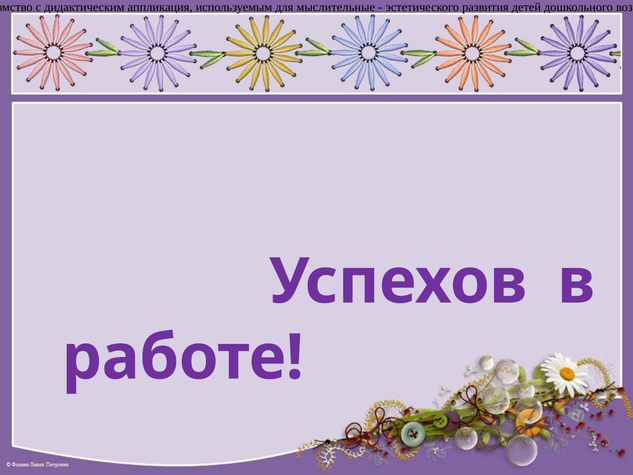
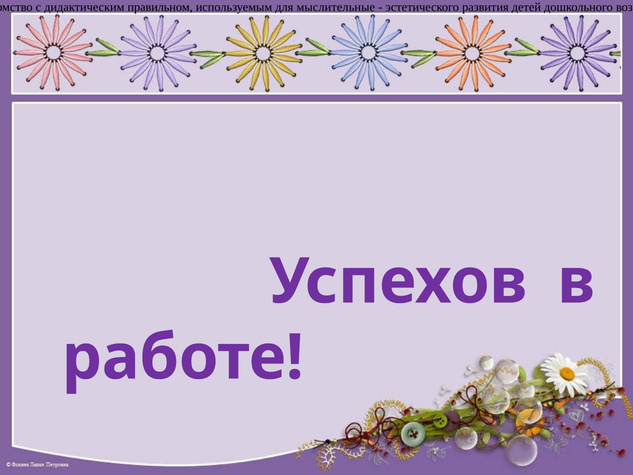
аппликация: аппликация -> правильном (160, 7)
